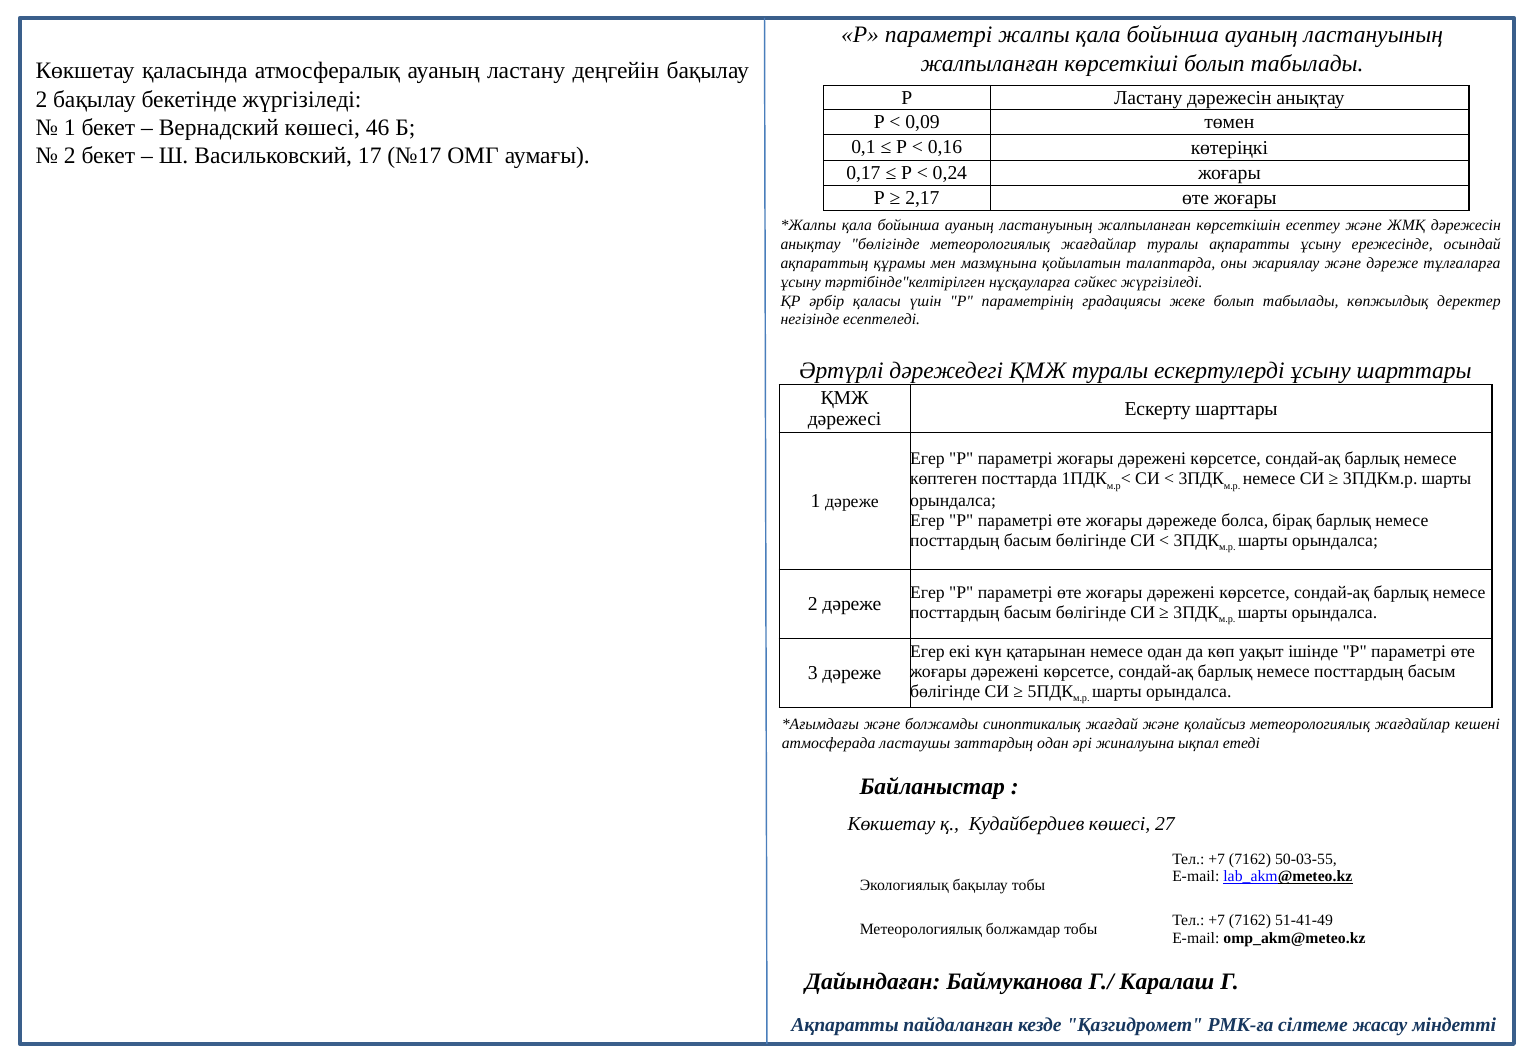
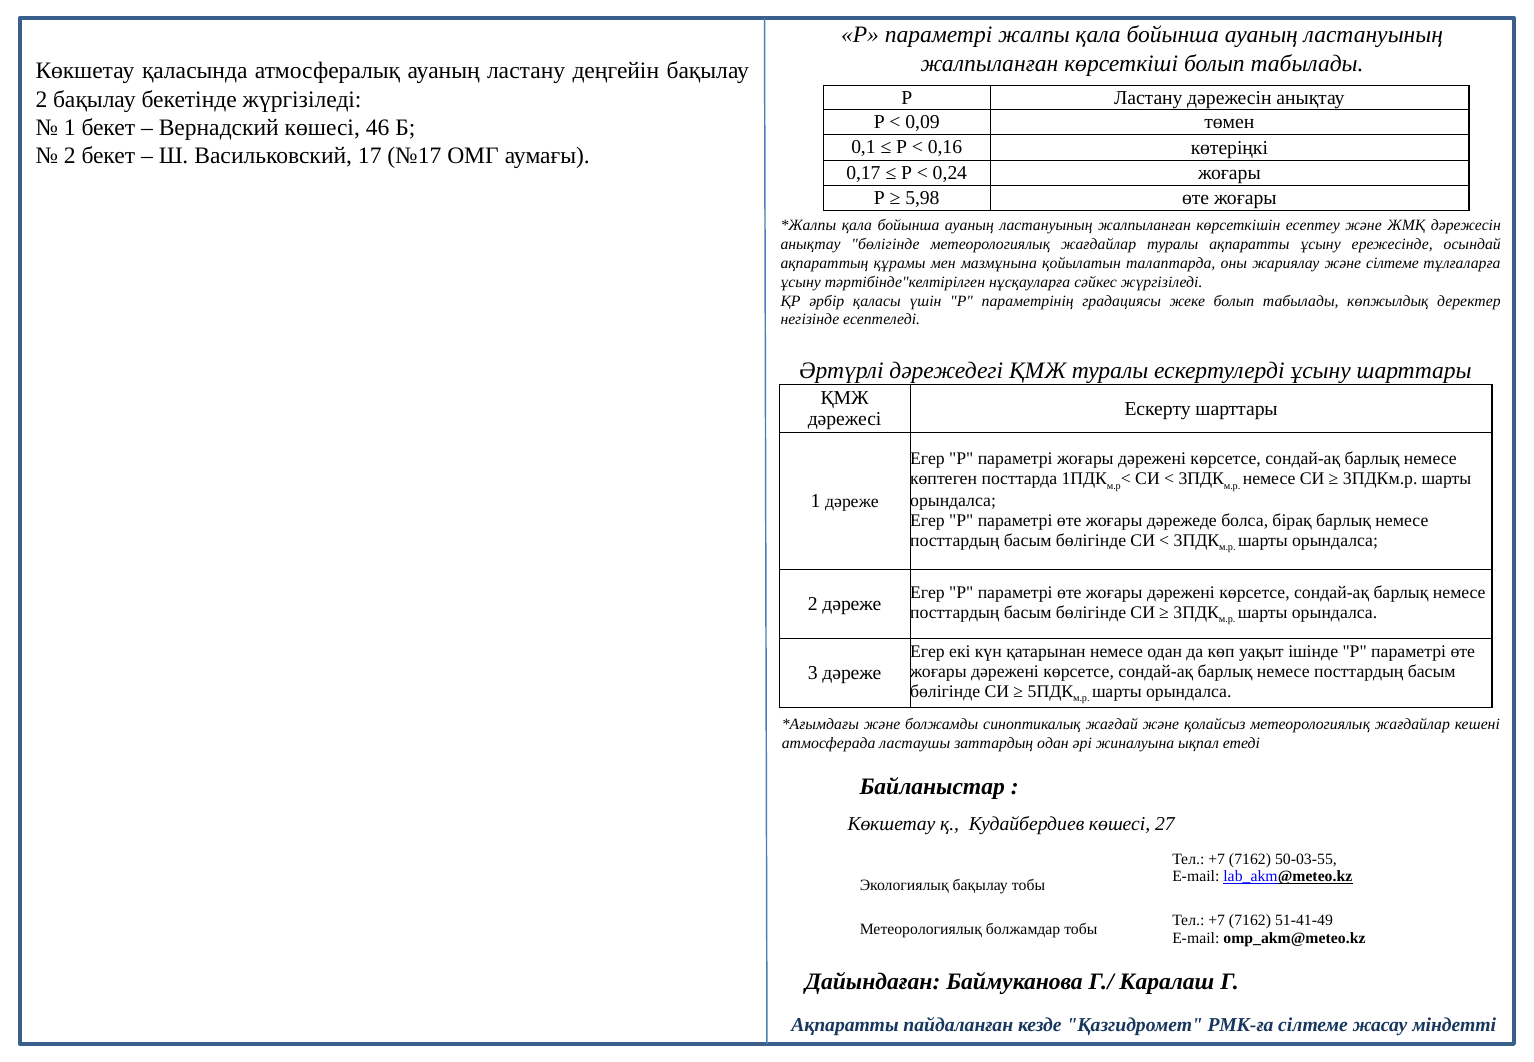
2,17: 2,17 -> 5,98 (922, 198)
және дәреже: дәреже -> сілтеме (1392, 263)
